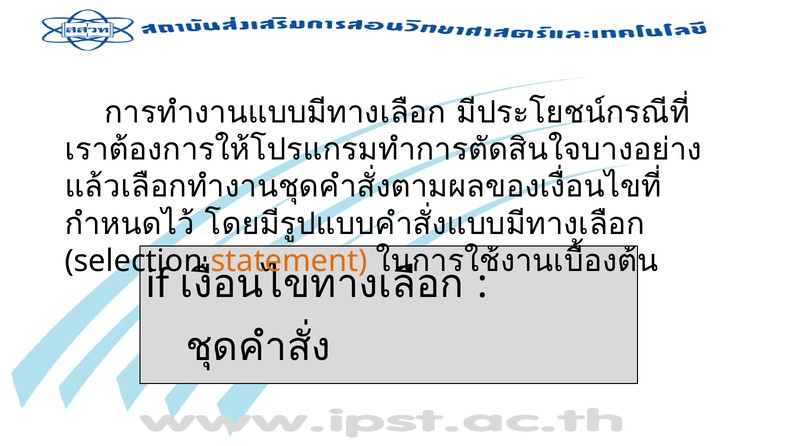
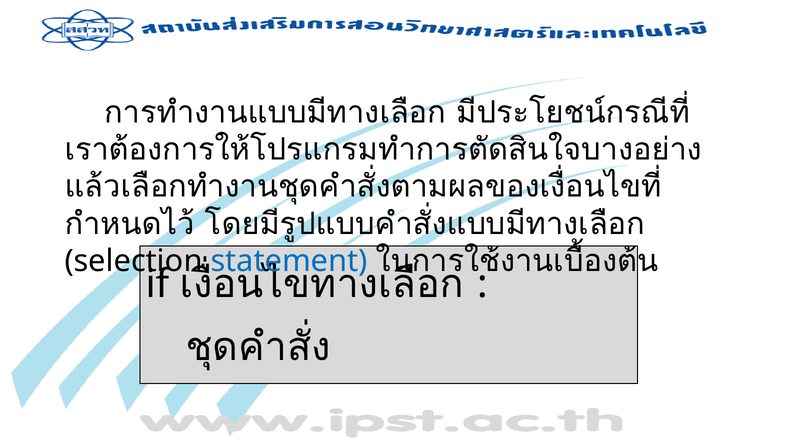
statement colour: orange -> blue (289, 261)
